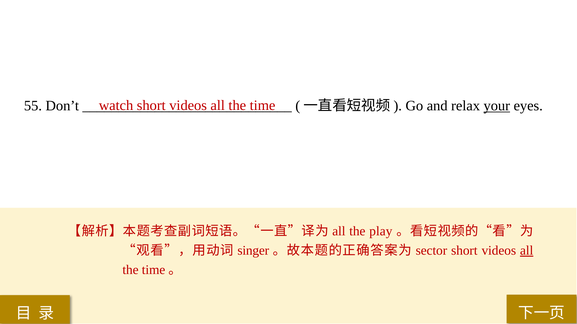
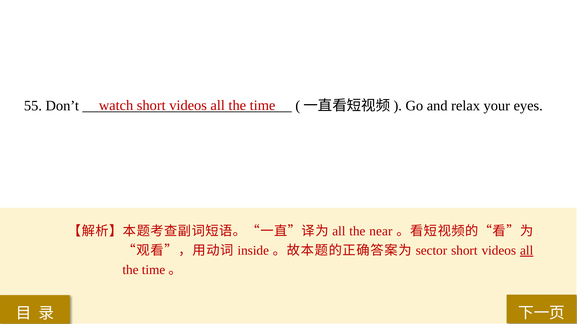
your underline: present -> none (497, 106)
play: play -> near (381, 232)
singer: singer -> inside (253, 251)
